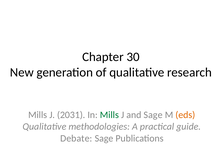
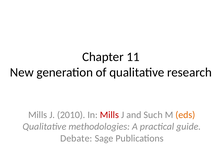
30: 30 -> 11 (133, 57)
2031: 2031 -> 2010 (71, 115)
Mills colour: green -> red (109, 115)
and Sage: Sage -> Such (153, 115)
